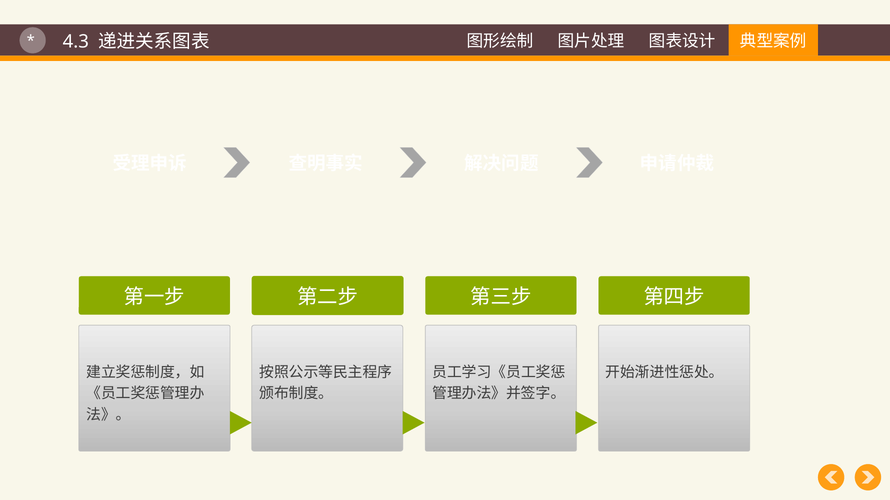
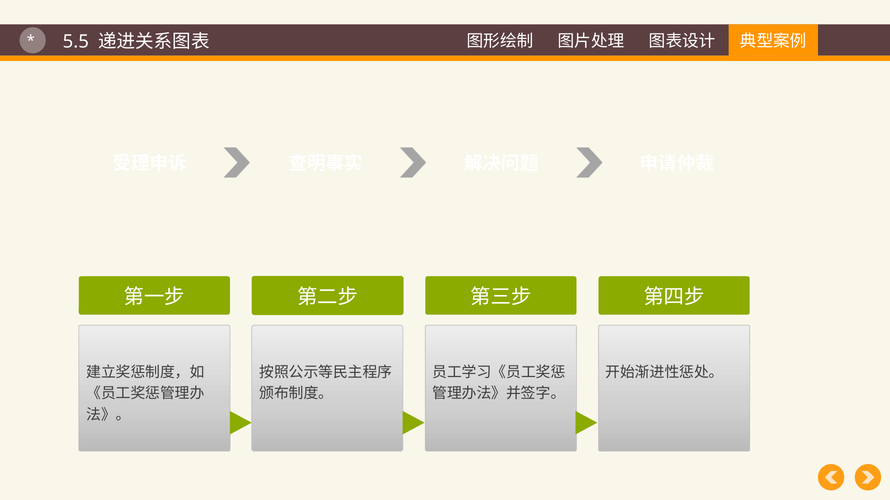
4.3: 4.3 -> 5.5 (76, 42)
